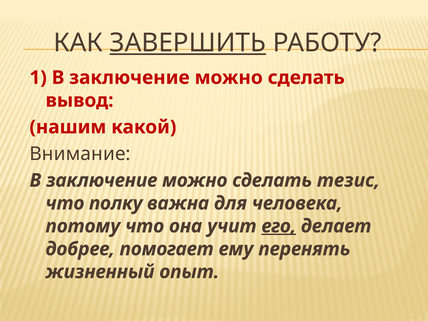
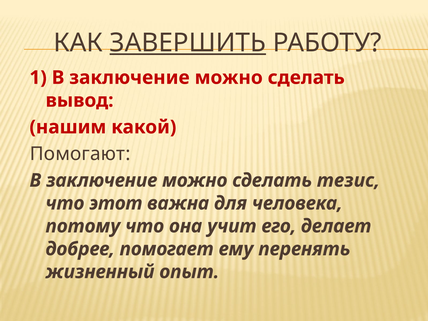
Внимание: Внимание -> Помогают (80, 154)
полку: полку -> этот (116, 203)
его underline: present -> none (279, 226)
